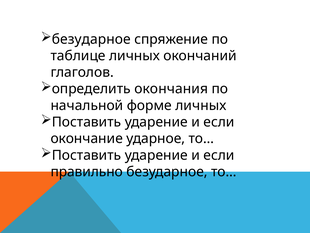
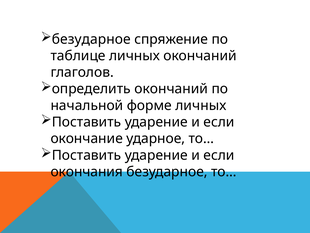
определить окончания: окончания -> окончаний (171, 89)
правильно: правильно -> окончания (87, 171)
